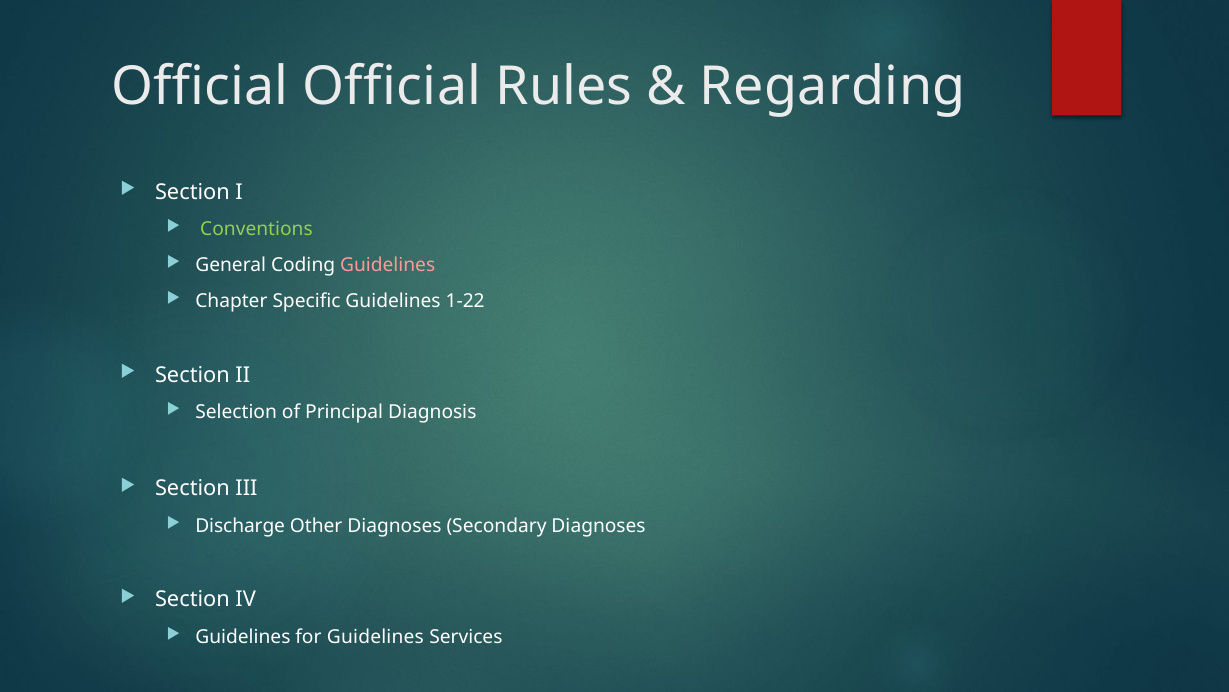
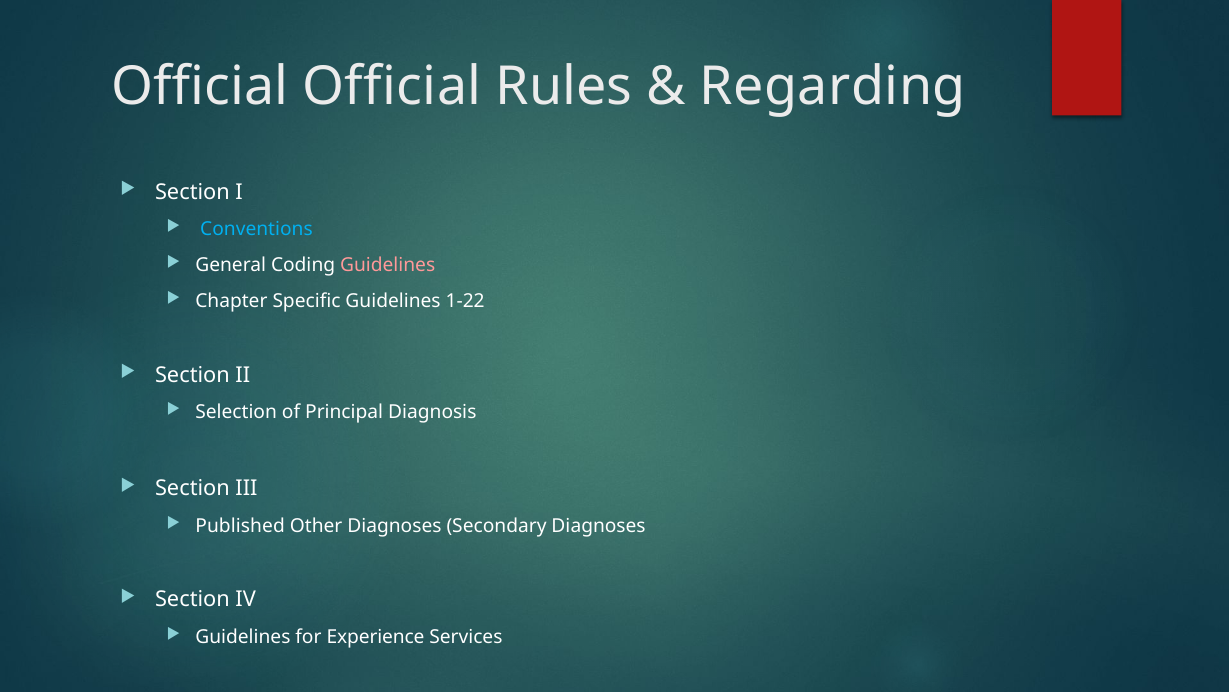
Conventions colour: light green -> light blue (256, 229)
Discharge: Discharge -> Published (240, 525)
for Guidelines: Guidelines -> Experience (376, 636)
